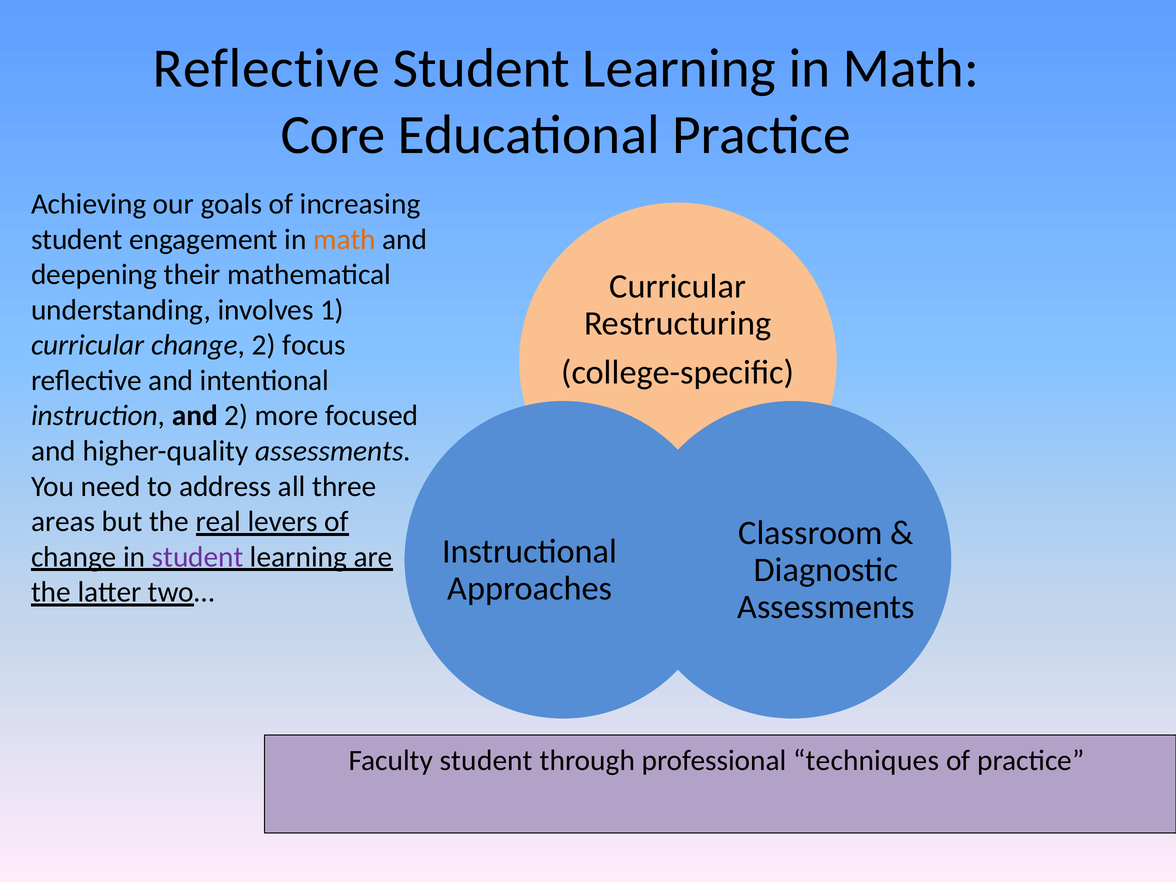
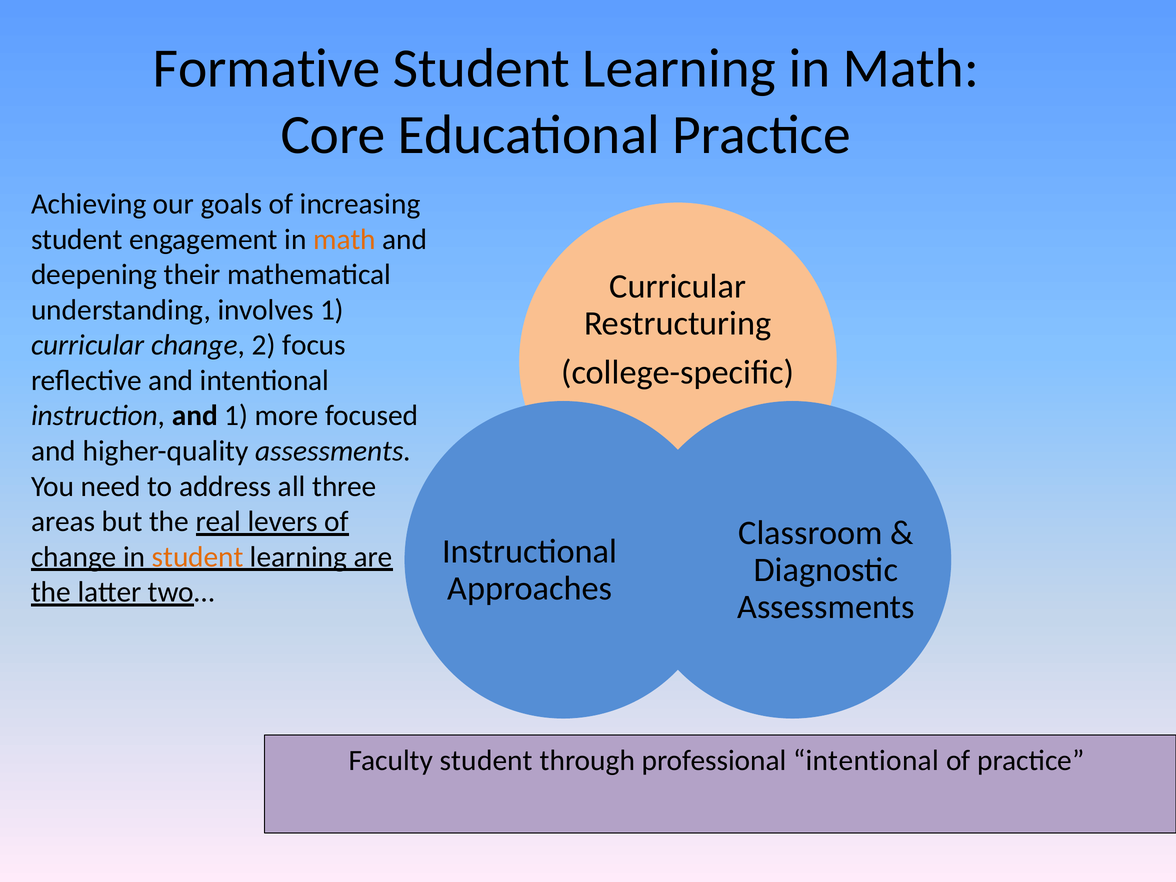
Reflective: Reflective -> Formative (267, 69)
and 2: 2 -> 1 (236, 416)
student colour: purple -> orange (198, 557)
professional techniques: techniques -> intentional (866, 760)
